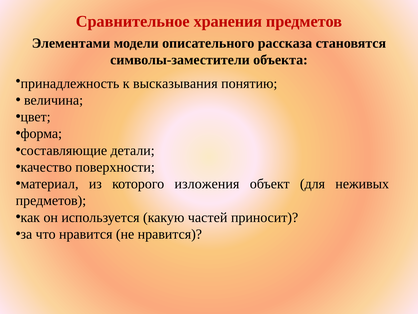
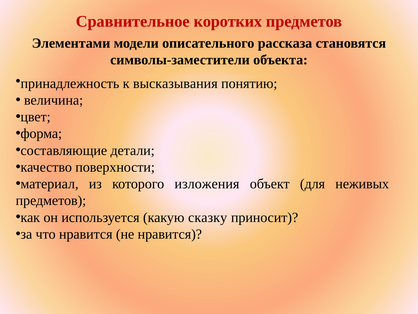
хранения: хранения -> коротких (228, 21)
частей: частей -> сказку (208, 217)
